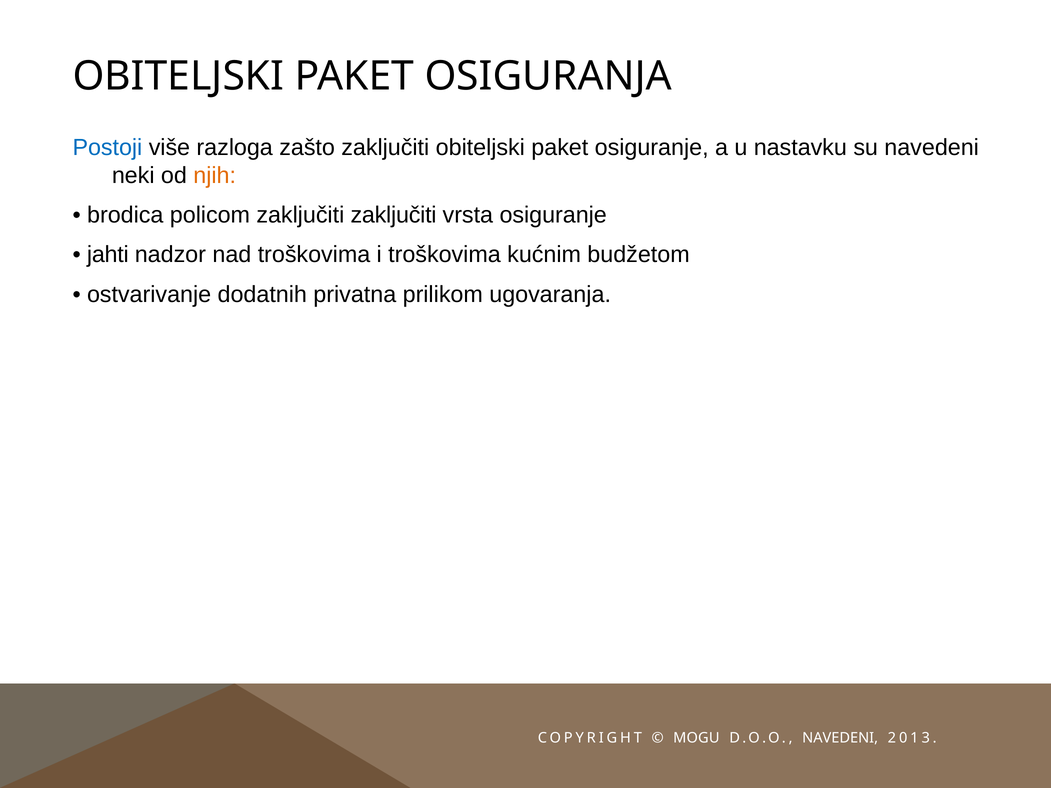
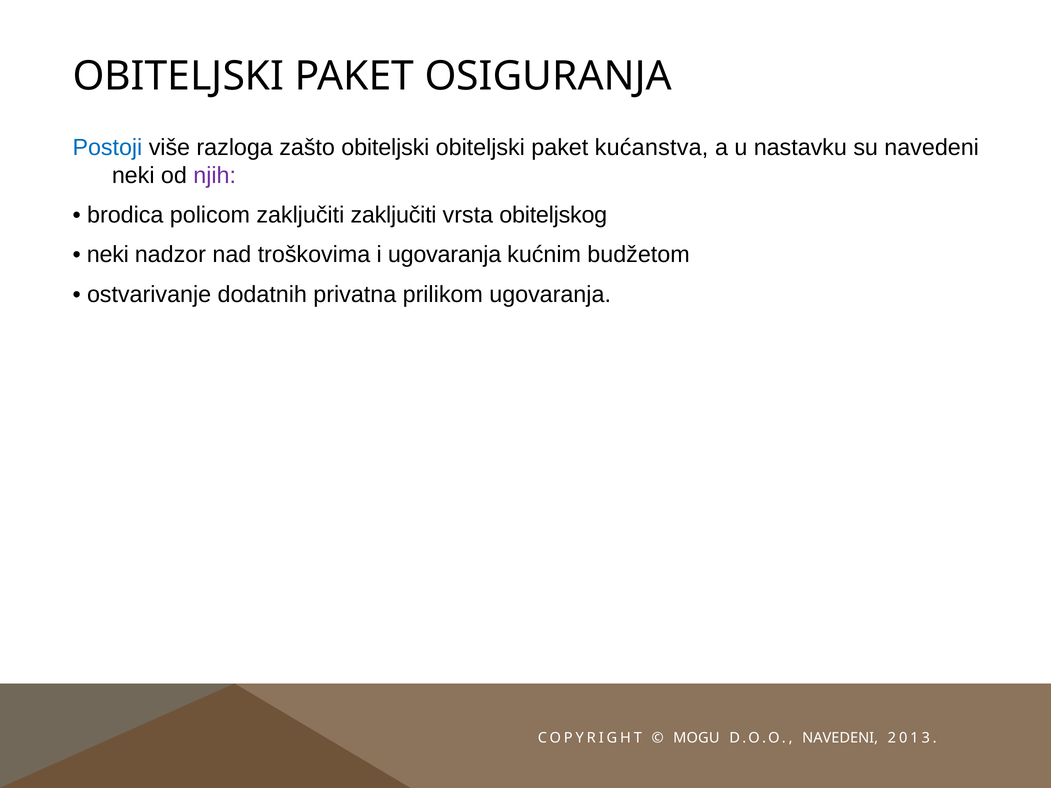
zašto zaključiti: zaključiti -> obiteljski (385, 147)
paket osiguranje: osiguranje -> kućanstva (652, 147)
njih colour: orange -> purple (215, 175)
vrsta osiguranje: osiguranje -> obiteljskog (553, 215)
jahti: jahti -> neki (108, 255)
i troškovima: troškovima -> ugovaranja (445, 255)
